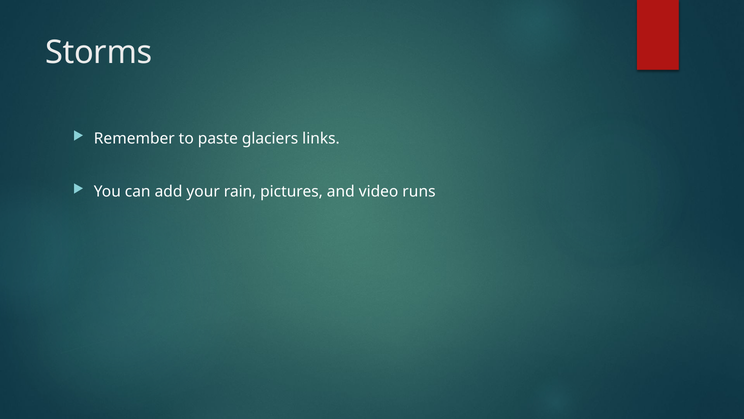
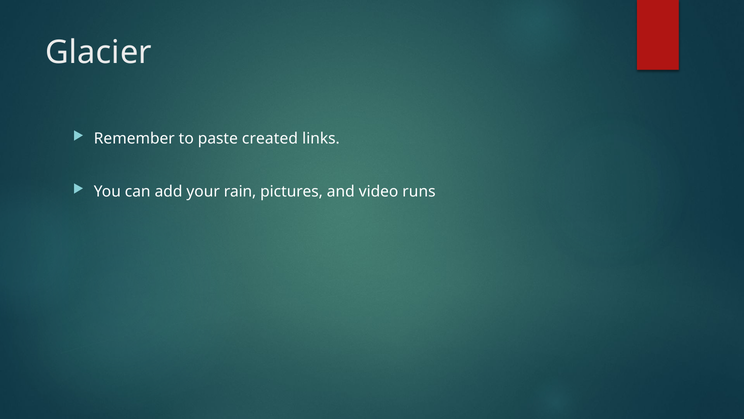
Storms: Storms -> Glacier (98, 52)
glaciers: glaciers -> created (270, 138)
